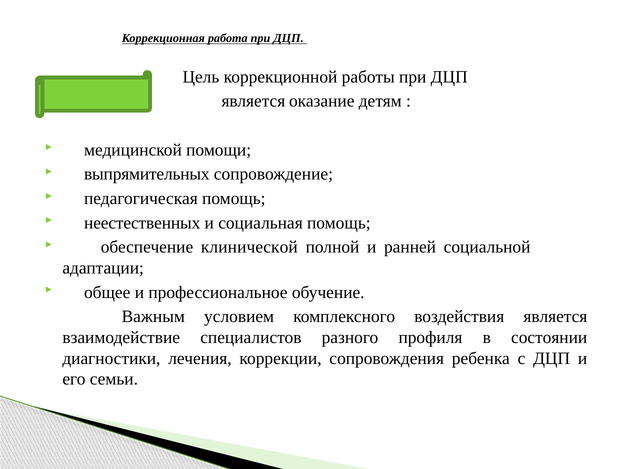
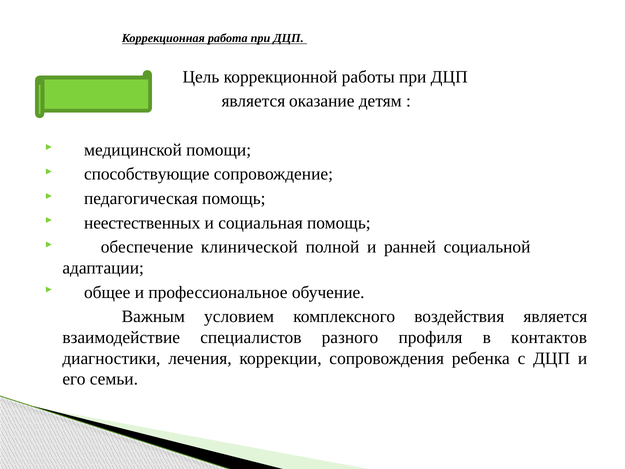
выпрямительных: выпрямительных -> способствующие (147, 174)
состоянии: состоянии -> контактов (549, 337)
